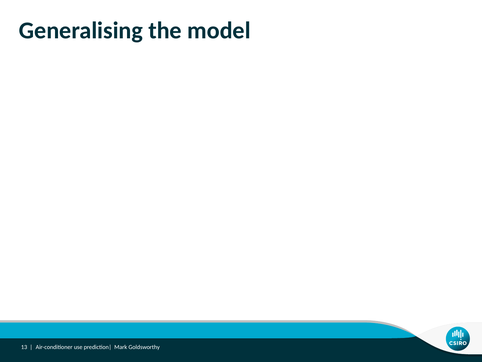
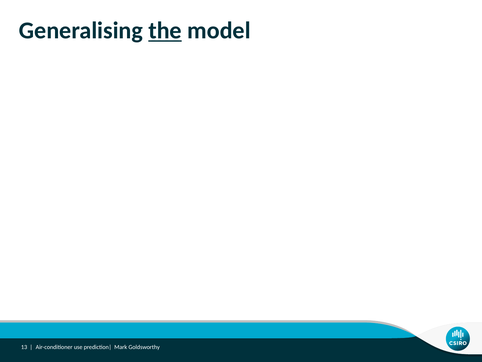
the underline: none -> present (165, 31)
